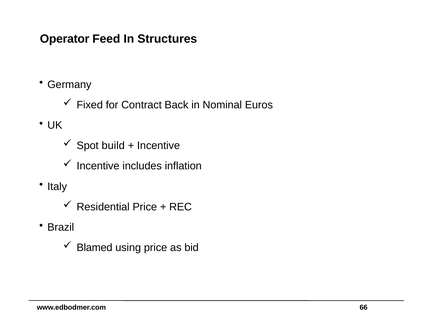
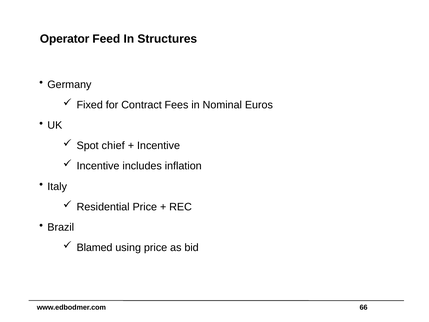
Back: Back -> Fees (176, 105)
build: build -> chief (113, 146)
